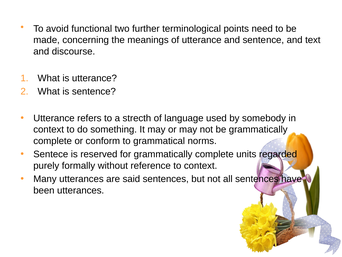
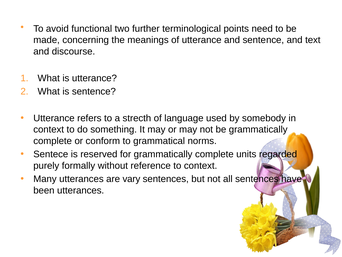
said: said -> vary (131, 179)
